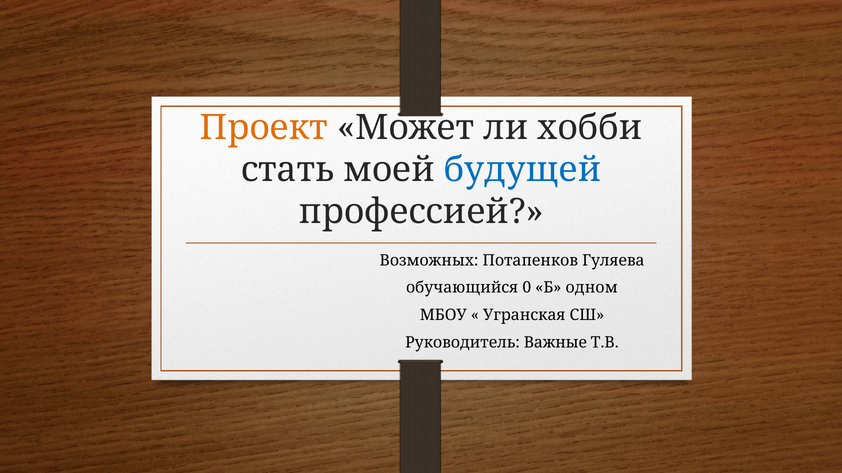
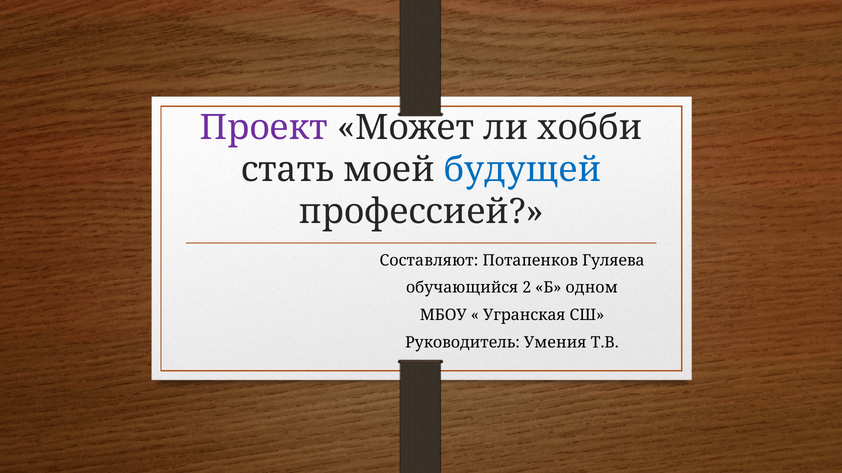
Проект colour: orange -> purple (264, 128)
Возможных: Возможных -> Составляют (429, 261)
0: 0 -> 2 (527, 288)
Важные: Важные -> Умения (555, 343)
